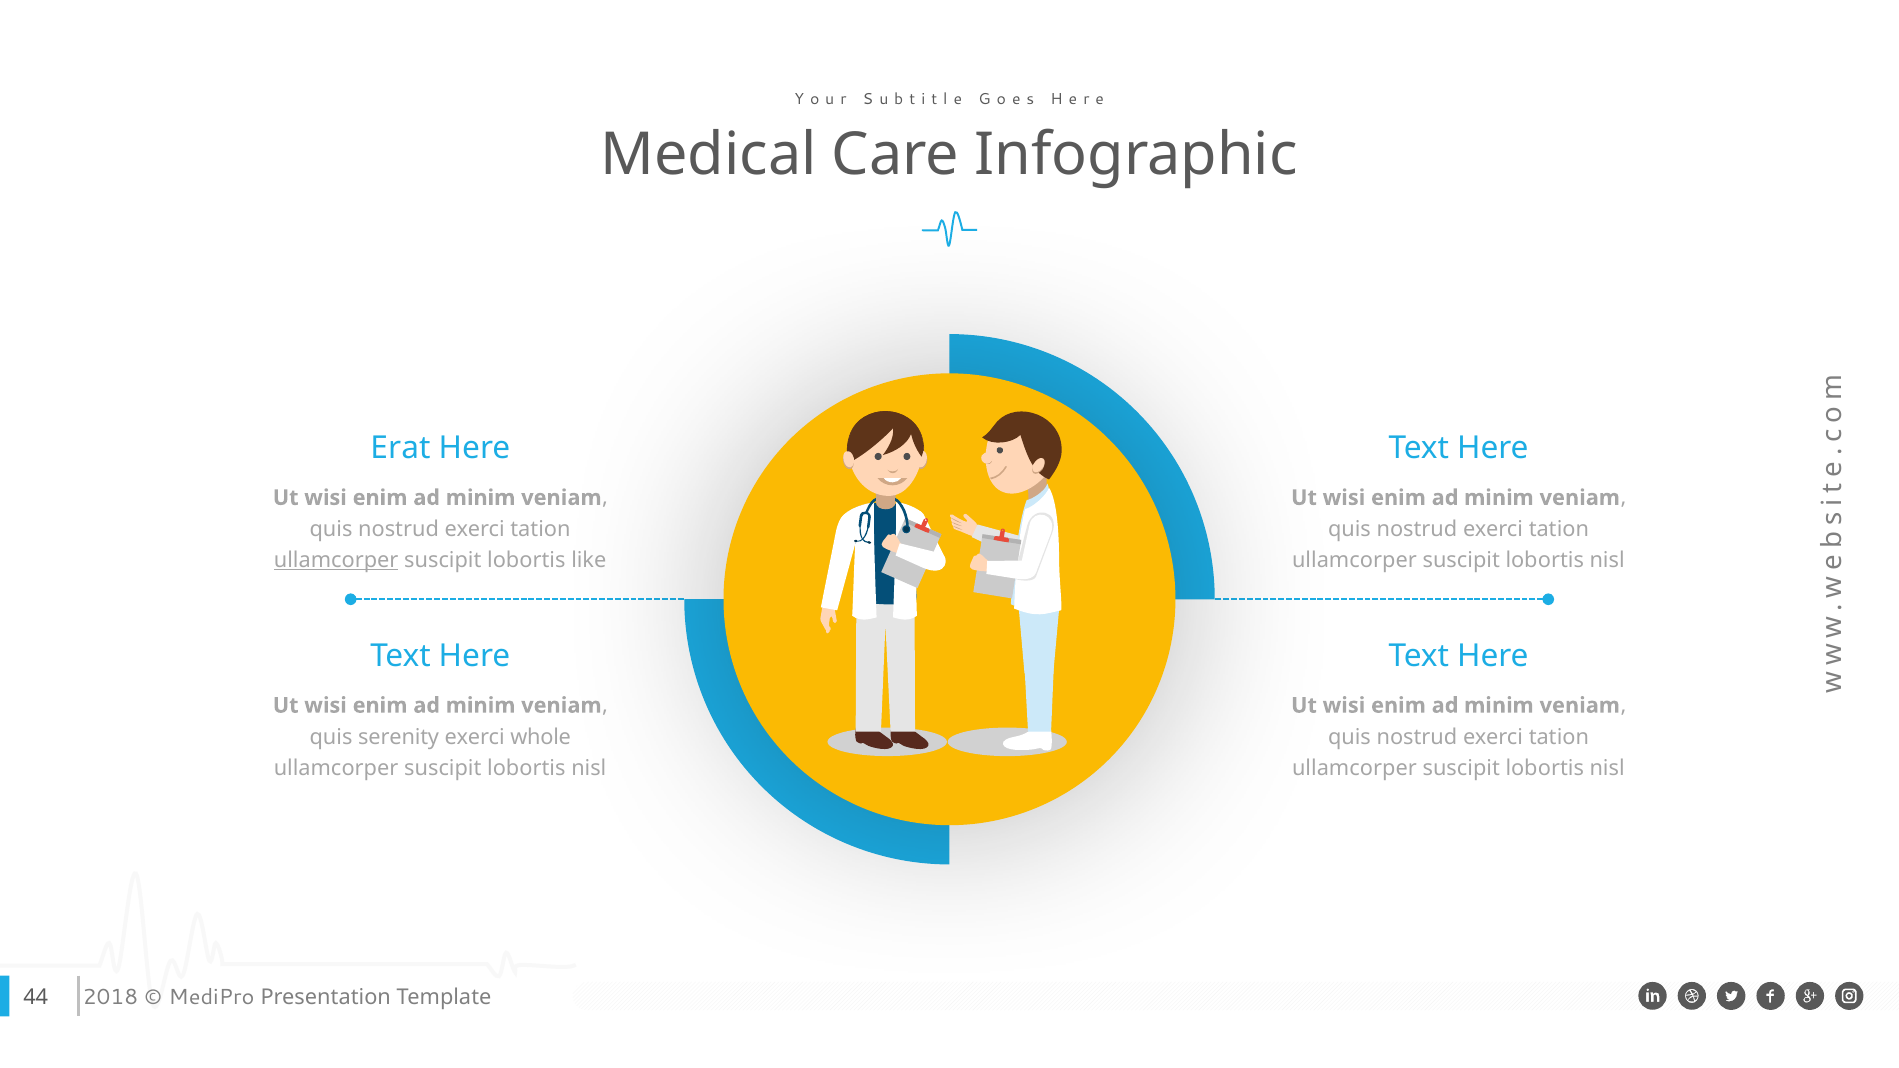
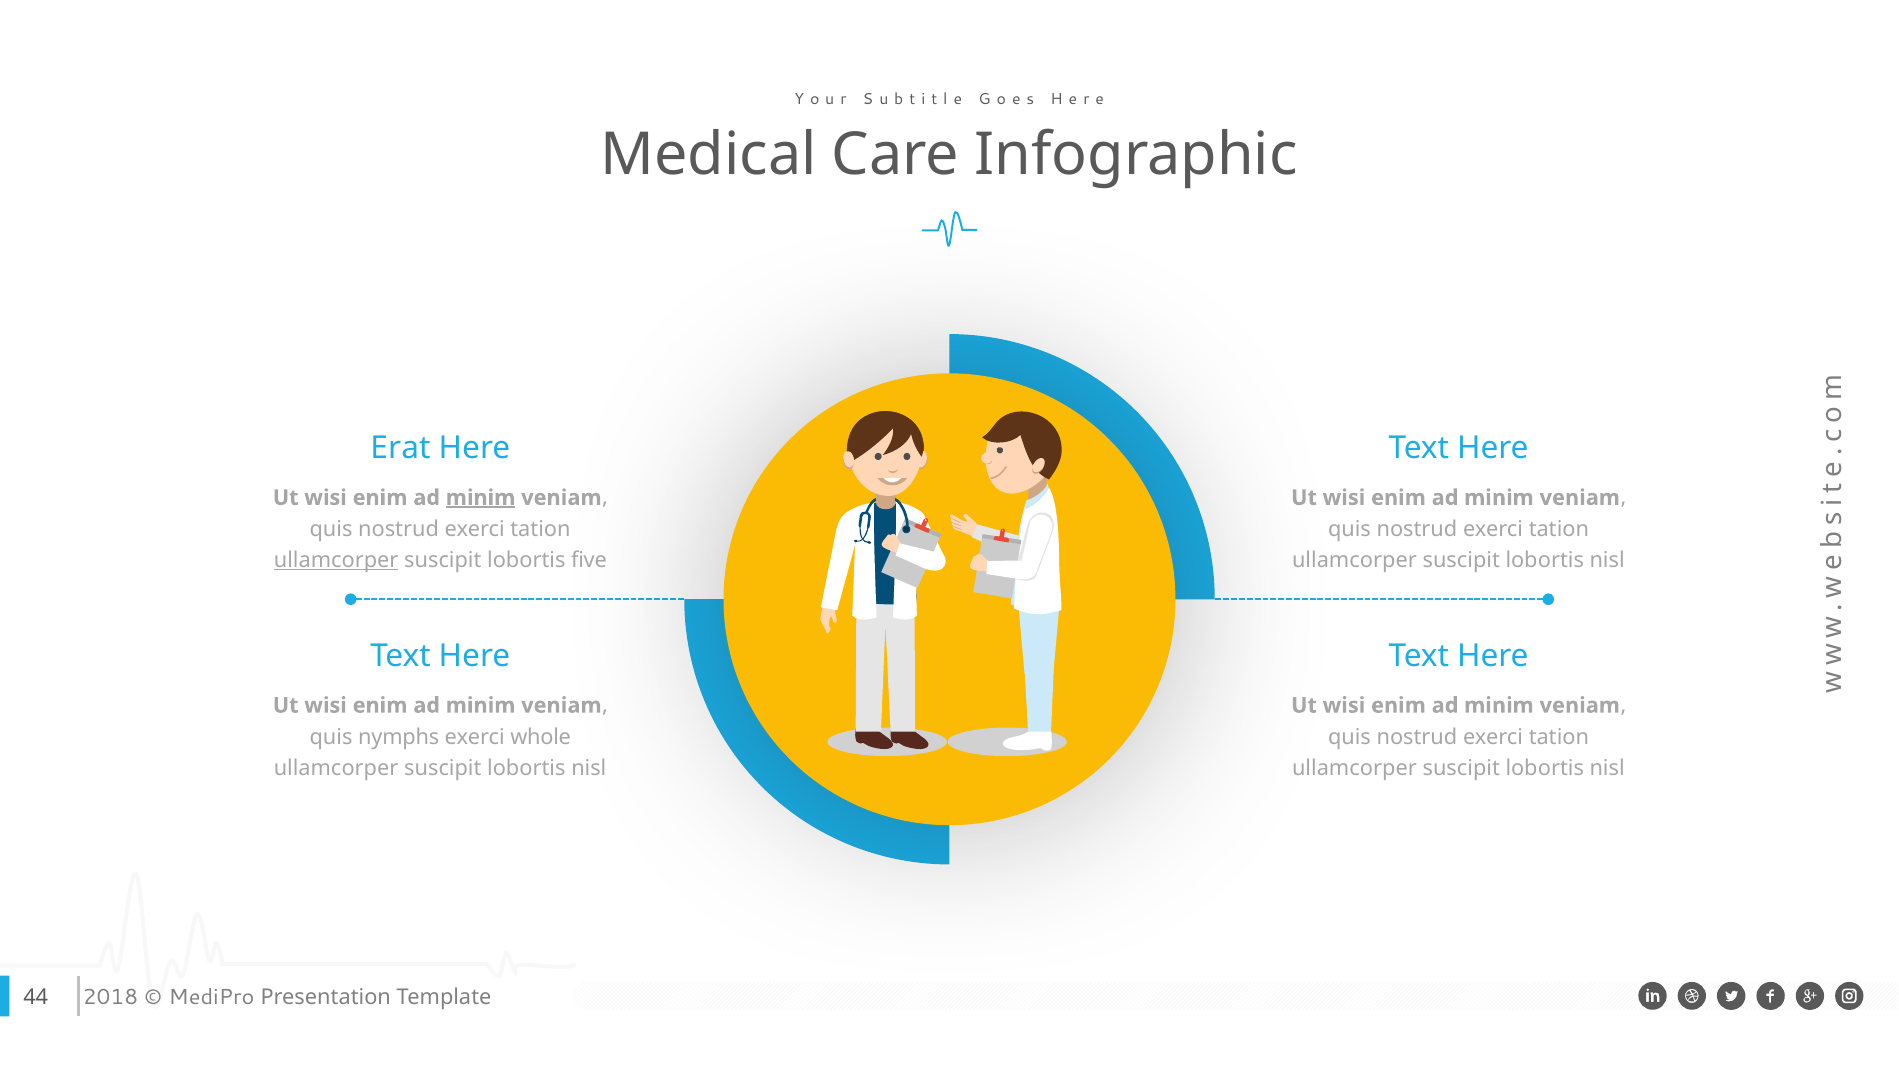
minim underline: none -> present (481, 498)
like: like -> five (589, 560)
serenity: serenity -> nymphs (399, 737)
